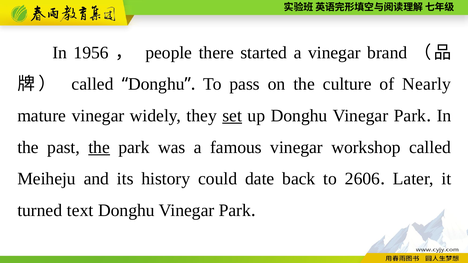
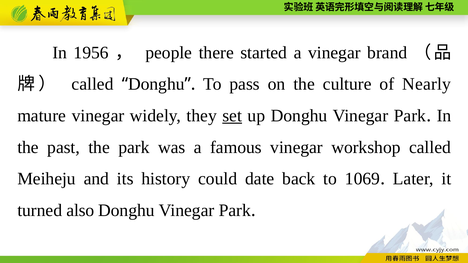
the underline: present -> none (99, 147)
2606: 2606 -> 1069 (362, 179)
text: text -> also (80, 211)
